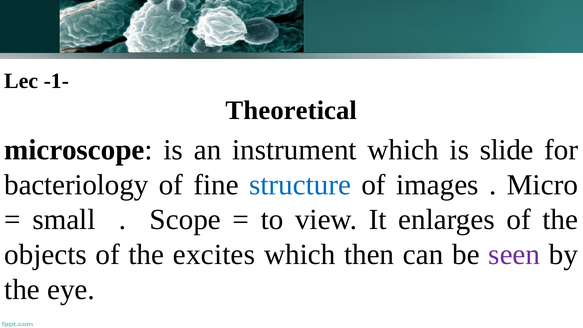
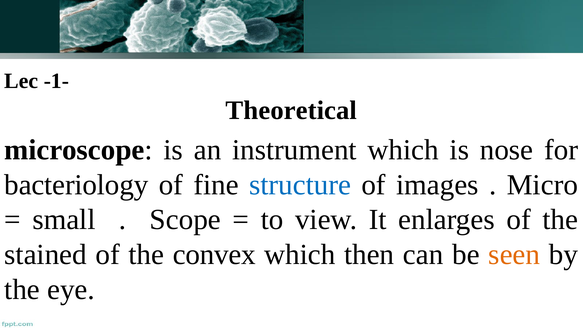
slide: slide -> nose (507, 150)
objects: objects -> stained (46, 255)
excites: excites -> convex (214, 255)
seen colour: purple -> orange (514, 255)
